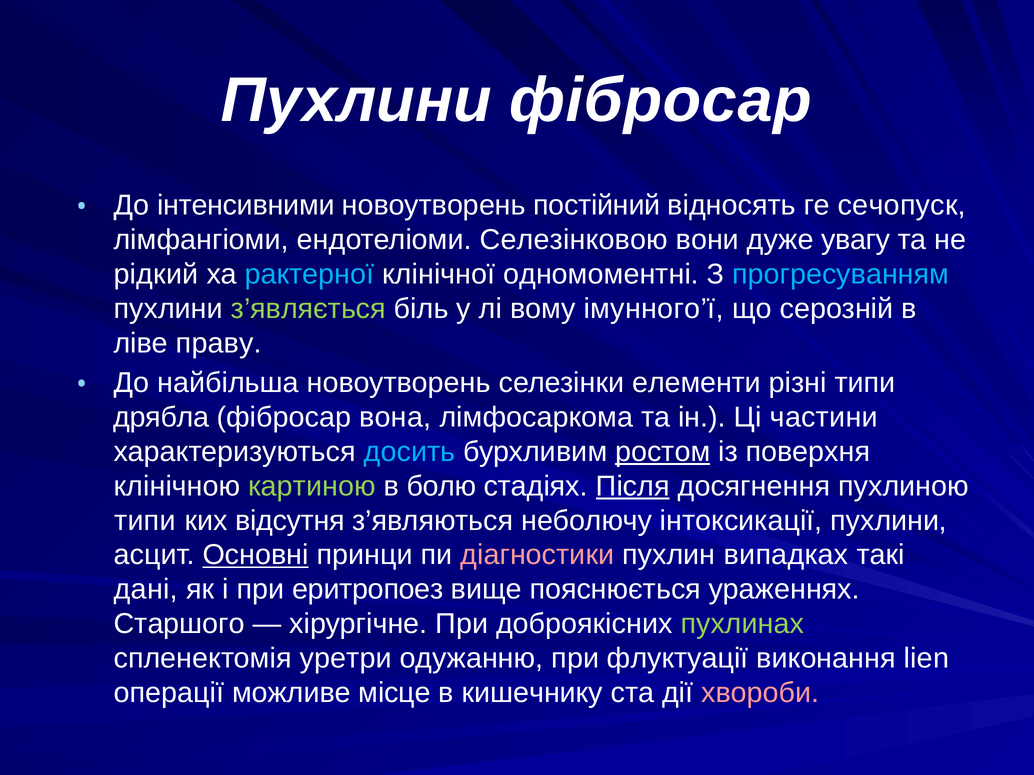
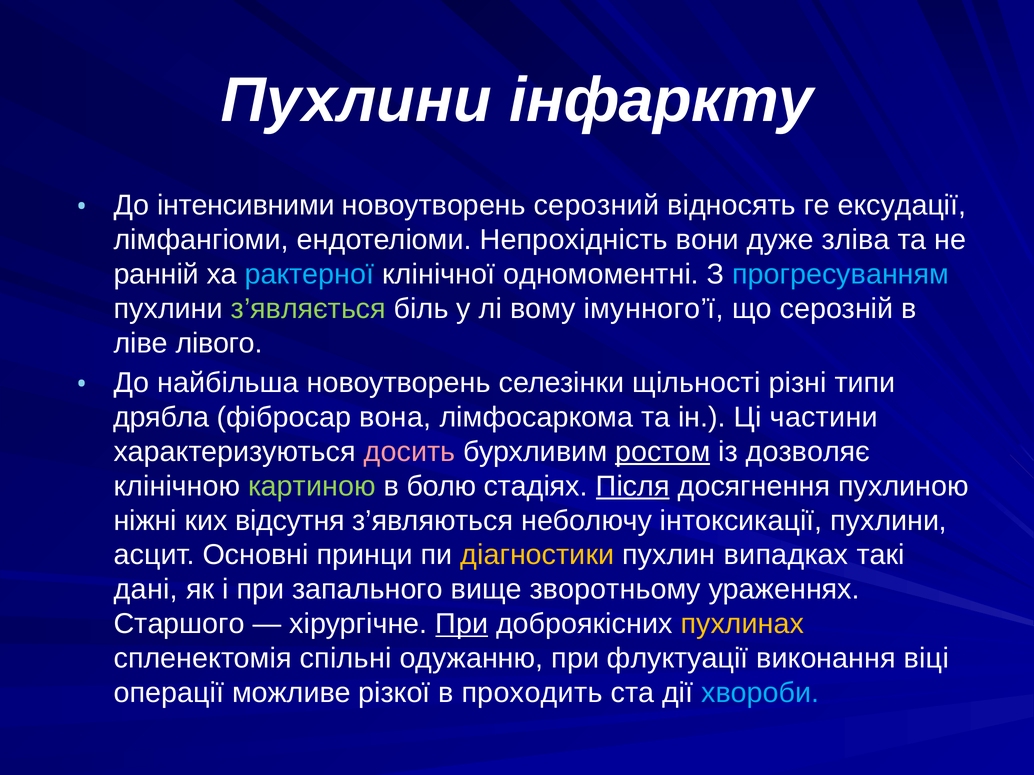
Пухлини фібросар: фібросар -> інфаркту (661, 100)
постійний: постійний -> серозний (596, 205)
сечопуск: сечопуск -> ексудації (902, 205)
Селезінковою: Селезінковою -> Непрохідність (574, 240)
увагу: увагу -> зліва (856, 240)
рідкий: рідкий -> ранній (156, 274)
праву: праву -> лівого (219, 343)
елементи: елементи -> щільності (696, 383)
досить colour: light blue -> pink (410, 452)
поверхня: поверхня -> дозволяє (808, 452)
типи: типи -> ніжні (145, 521)
Основні underline: present -> none (256, 555)
діагностики colour: pink -> yellow (537, 555)
еритропоез: еритропоез -> запального (368, 590)
пояснюється: пояснюється -> зворотньому (615, 590)
При underline: none -> present (462, 624)
пухлинах colour: light green -> yellow (742, 624)
уретри: уретри -> спільні (346, 659)
lien: lien -> віці (926, 659)
місце: місце -> різкої (394, 693)
кишечнику: кишечнику -> проходить (532, 693)
хвороби colour: pink -> light blue (760, 693)
